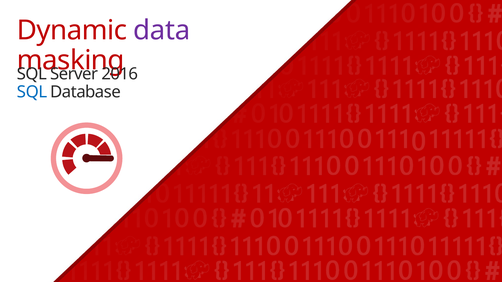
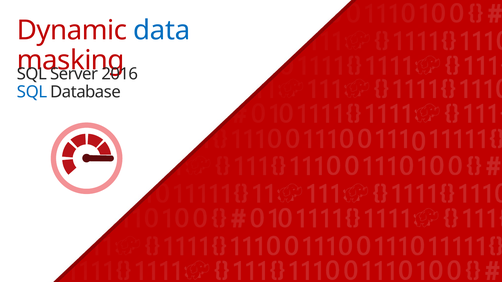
data colour: purple -> blue (162, 30)
